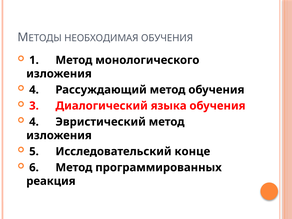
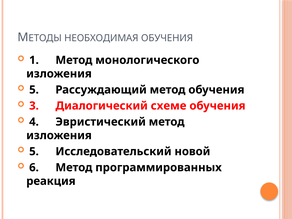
4: 4 -> 5 (34, 90)
языка: языка -> схеме (169, 106)
конце: конце -> новой (192, 151)
